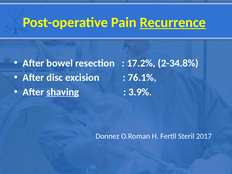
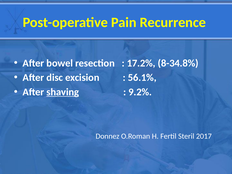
Recurrence underline: present -> none (173, 22)
2-34.8%: 2-34.8% -> 8-34.8% (178, 63)
76.1%: 76.1% -> 56.1% (142, 78)
3.9%: 3.9% -> 9.2% (140, 92)
